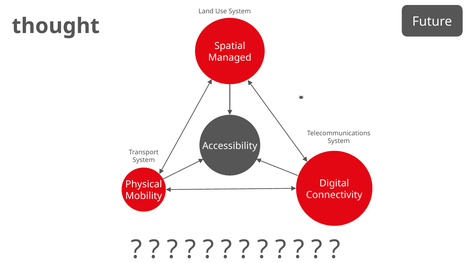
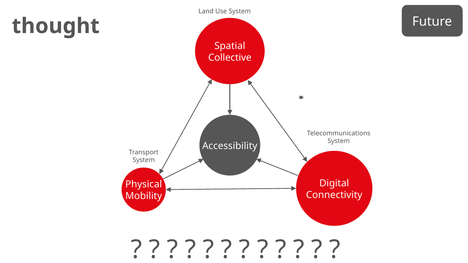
Managed: Managed -> Collective (230, 58)
